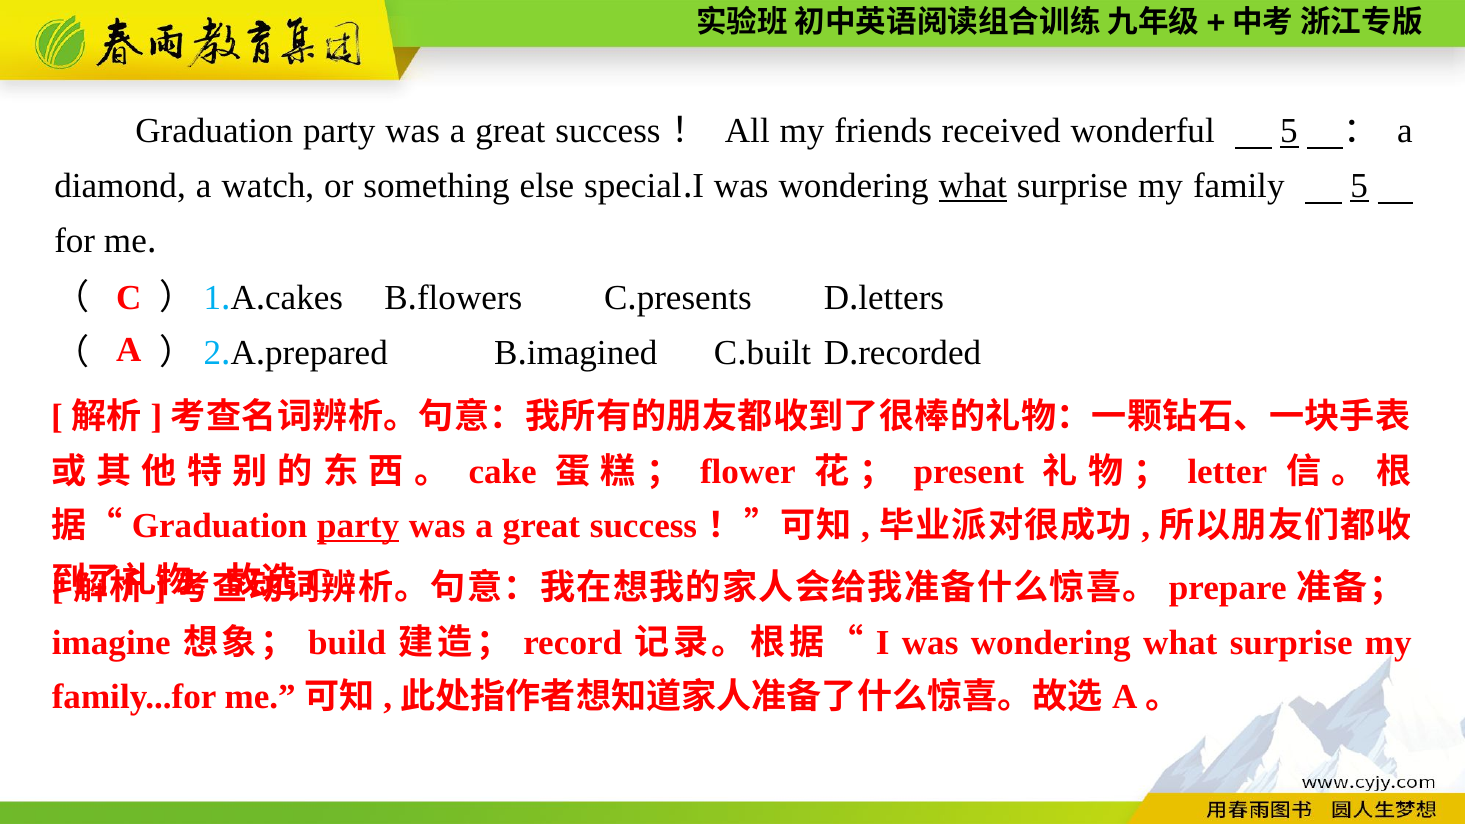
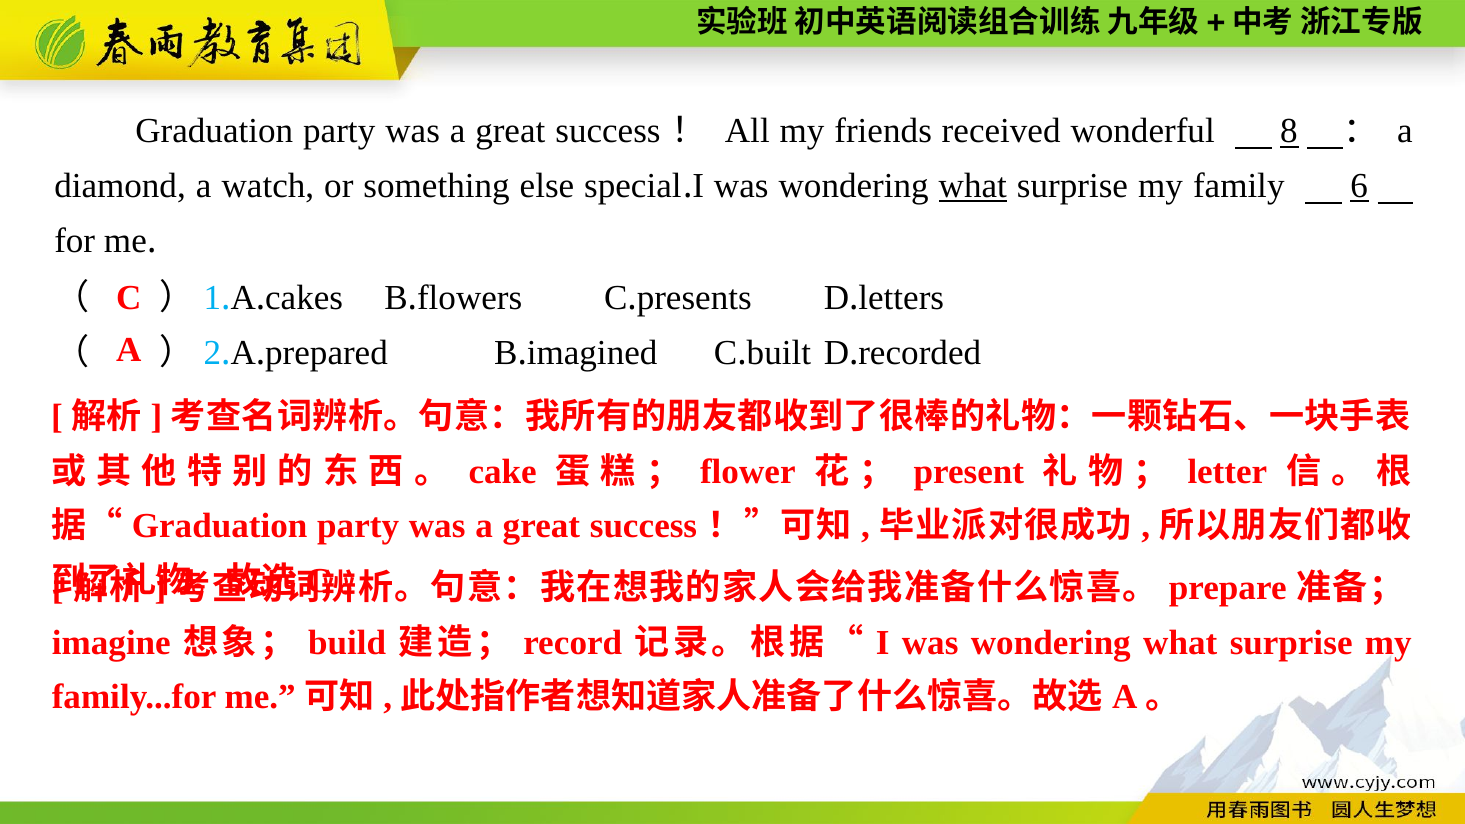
wonderful 5: 5 -> 8 (1289, 131)
family 5: 5 -> 6 (1359, 186)
party underline: present -> none (358, 526)
